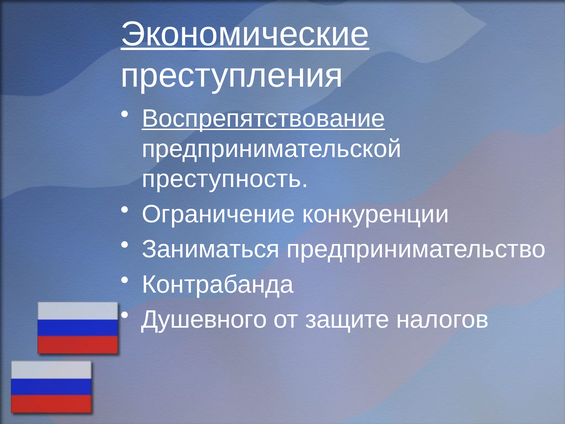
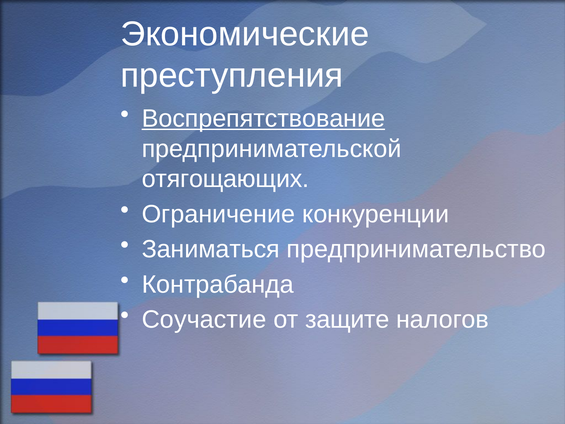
Экономические underline: present -> none (245, 34)
преступность: преступность -> отягощающих (225, 179)
Душевного: Душевного -> Соучастие (204, 319)
